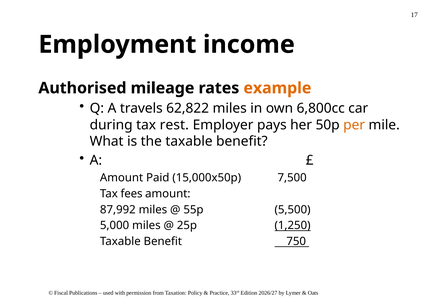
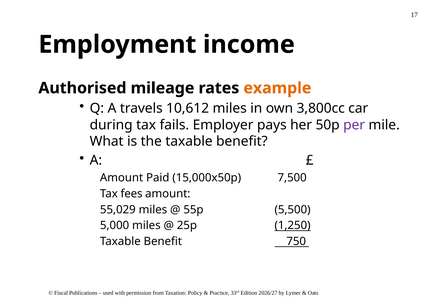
62,822: 62,822 -> 10,612 (188, 108)
6,800cc: 6,800cc -> 3,800cc (321, 108)
rest: rest -> fails (174, 125)
per colour: orange -> purple (354, 125)
87,992: 87,992 -> 55,029 (118, 210)
